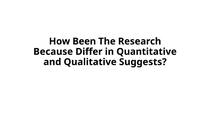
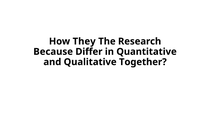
Been: Been -> They (84, 41)
Suggests: Suggests -> Together (143, 62)
